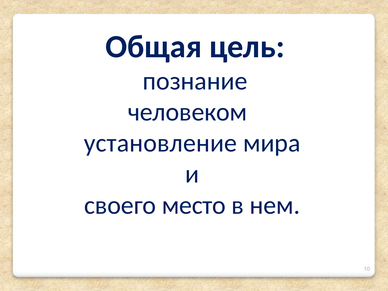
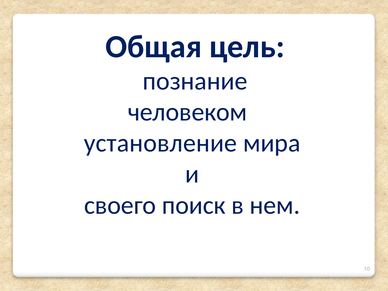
место: место -> поиск (194, 205)
